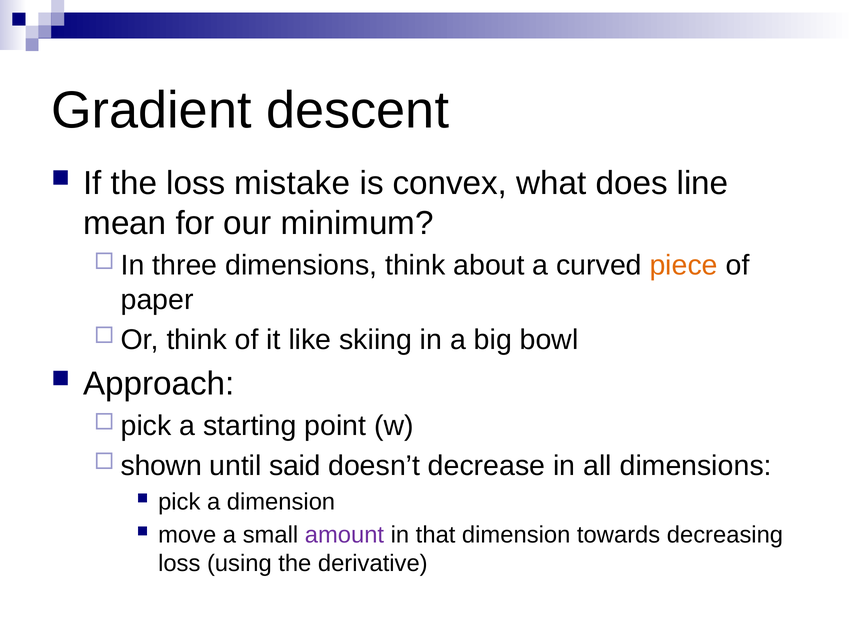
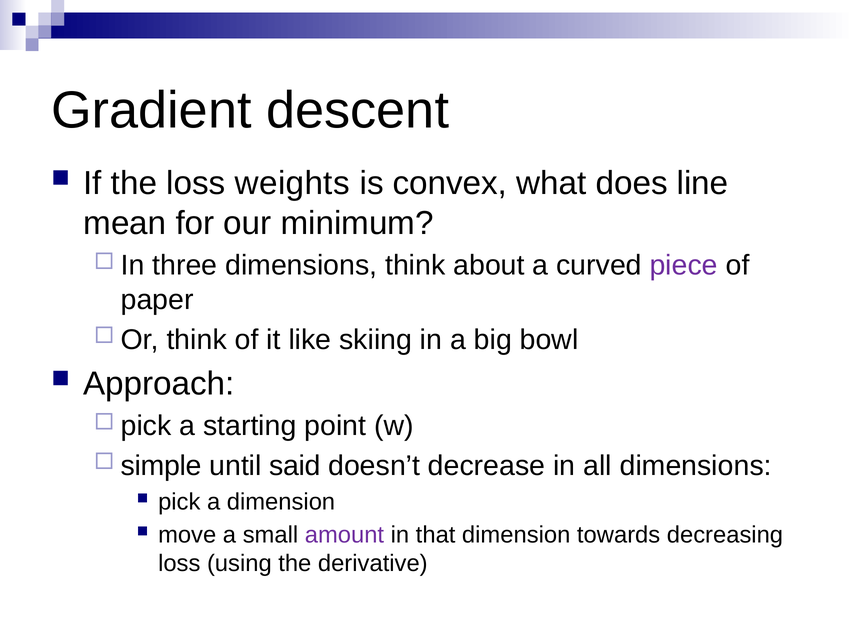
mistake: mistake -> weights (292, 183)
piece colour: orange -> purple (684, 266)
shown: shown -> simple (161, 466)
